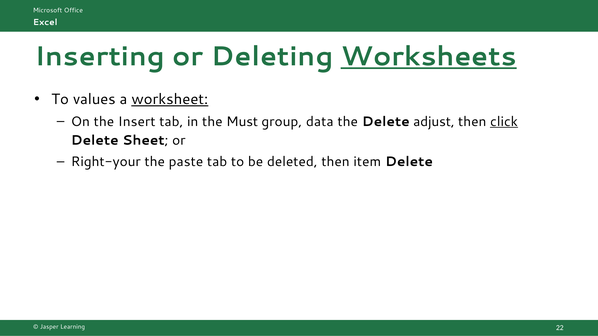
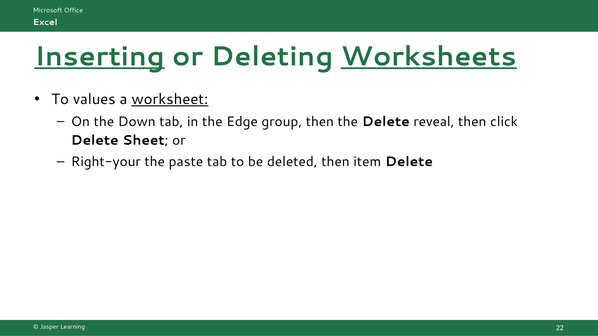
Inserting underline: none -> present (100, 57)
Insert: Insert -> Down (137, 122)
Must: Must -> Edge (242, 122)
group data: data -> then (320, 122)
adjust: adjust -> reveal (434, 122)
click underline: present -> none (504, 122)
